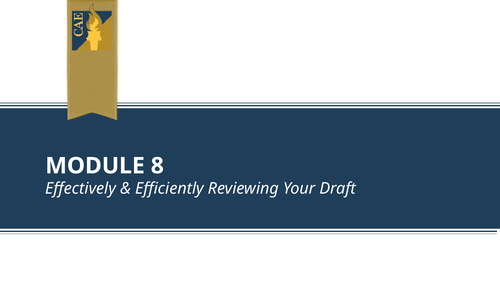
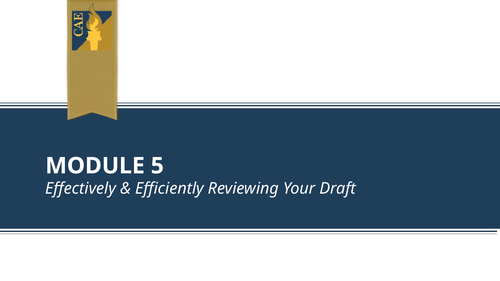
8: 8 -> 5 (157, 166)
